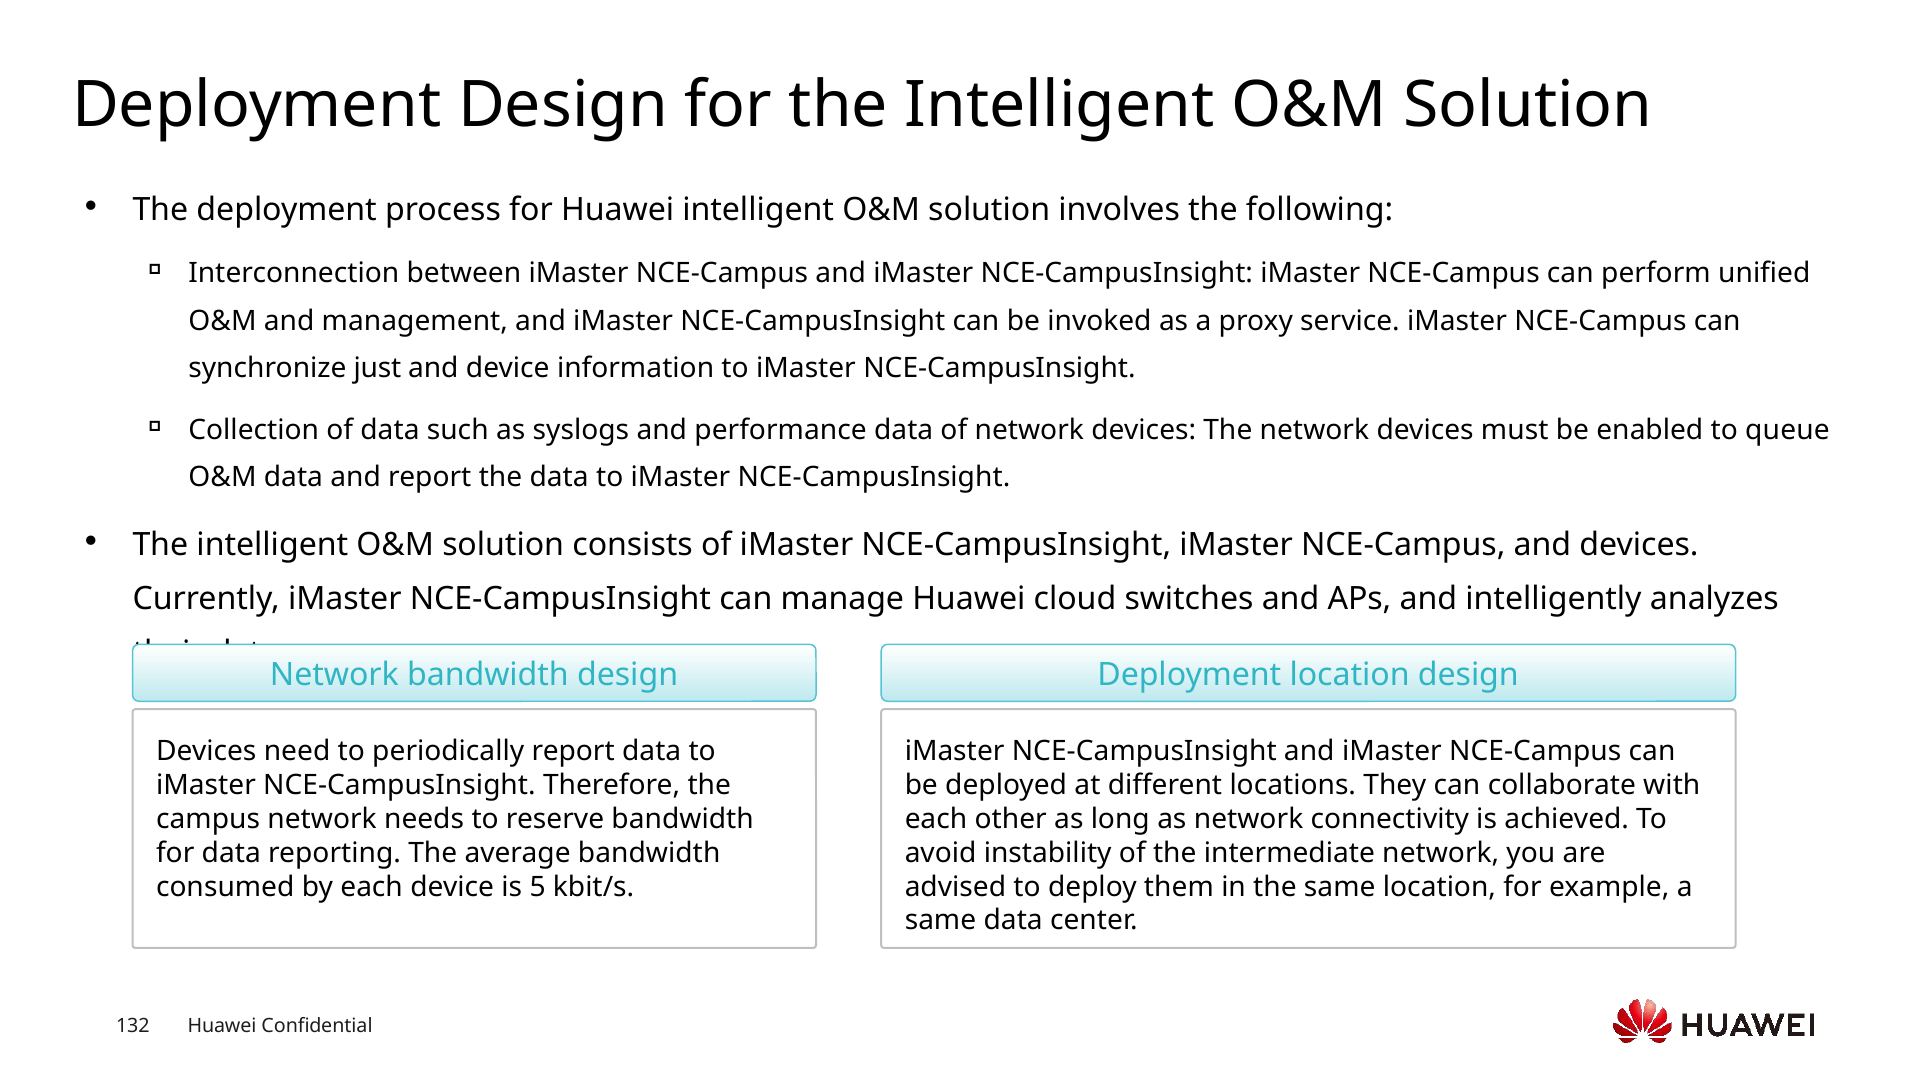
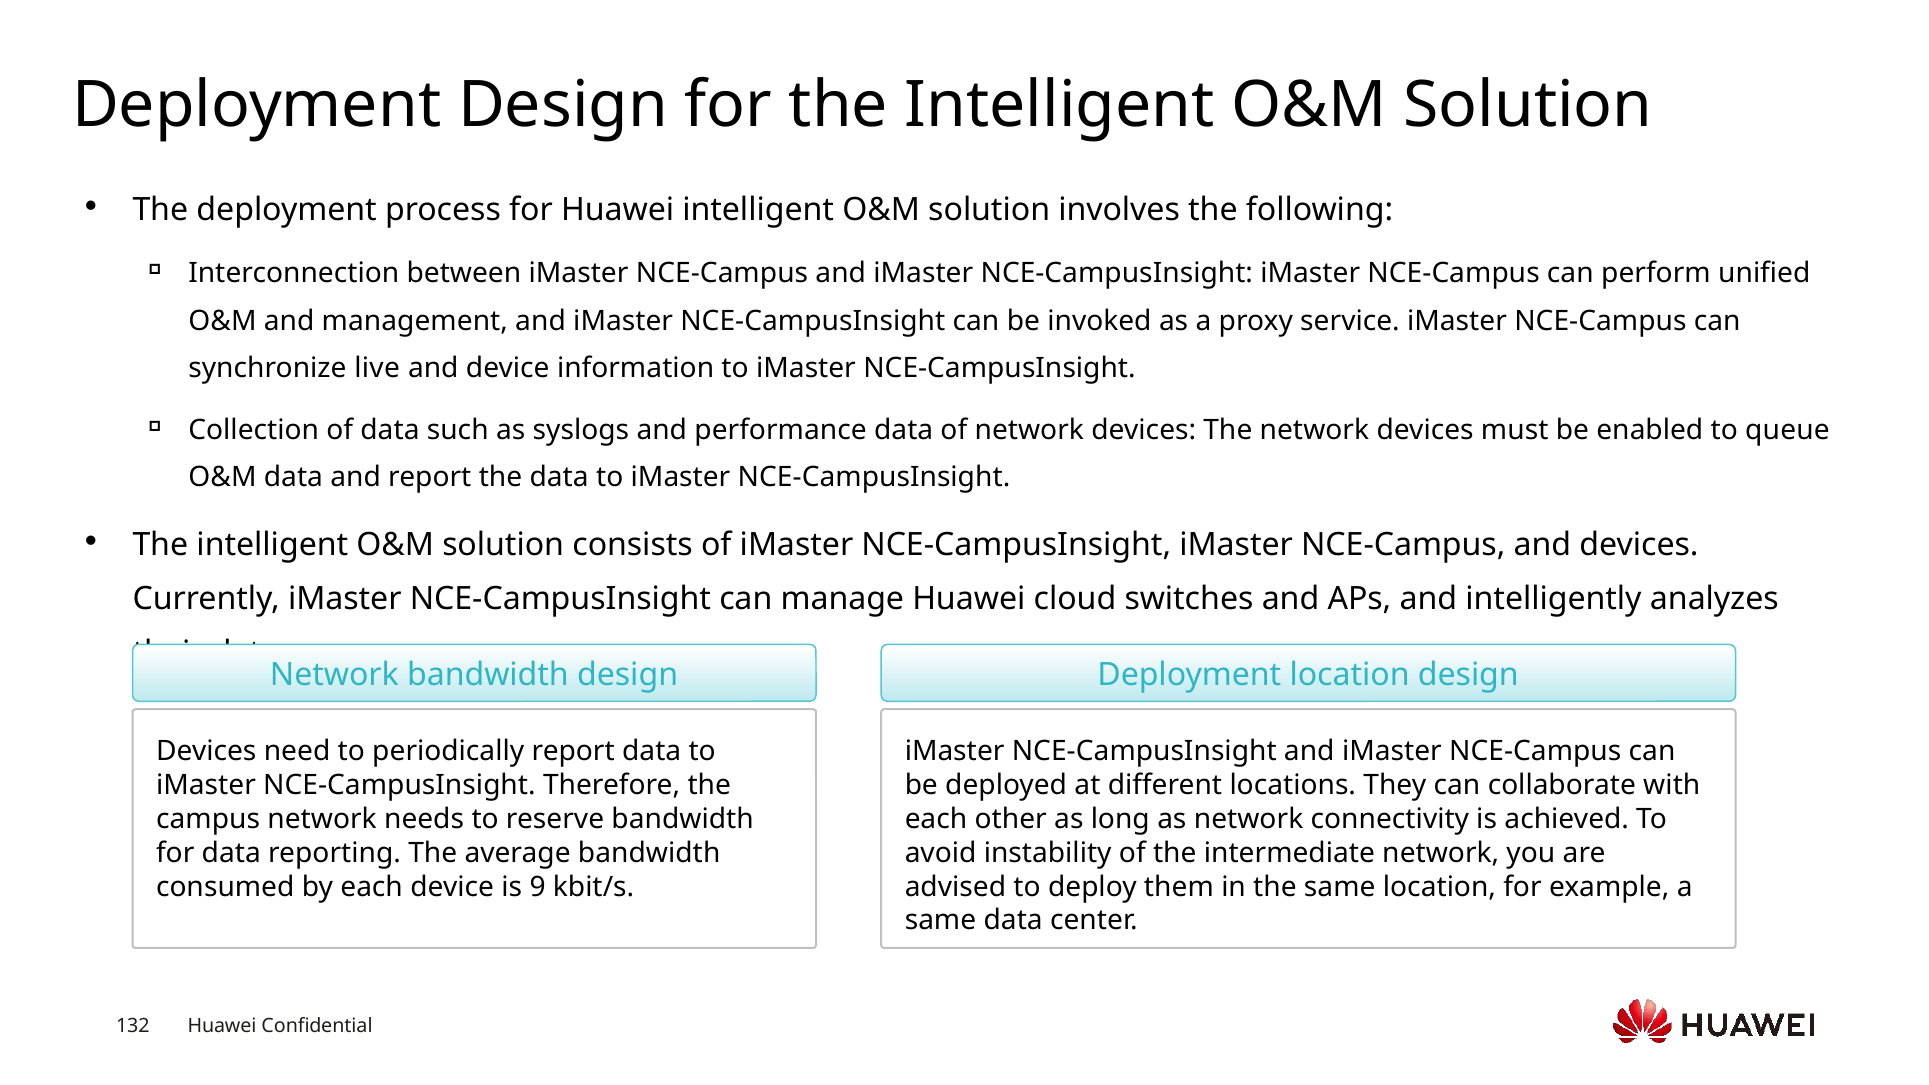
just: just -> live (377, 368)
5: 5 -> 9 (538, 887)
